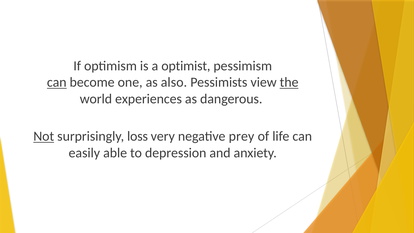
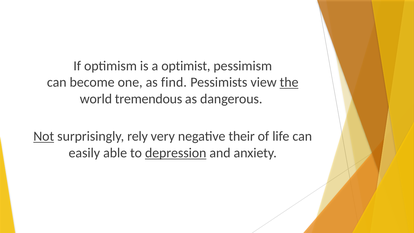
can underline: present -> none (57, 82)
also: also -> find (174, 82)
experiences: experiences -> tremendous (149, 99)
loss: loss -> rely (138, 136)
prey: prey -> their (242, 136)
depression underline: none -> present (176, 153)
